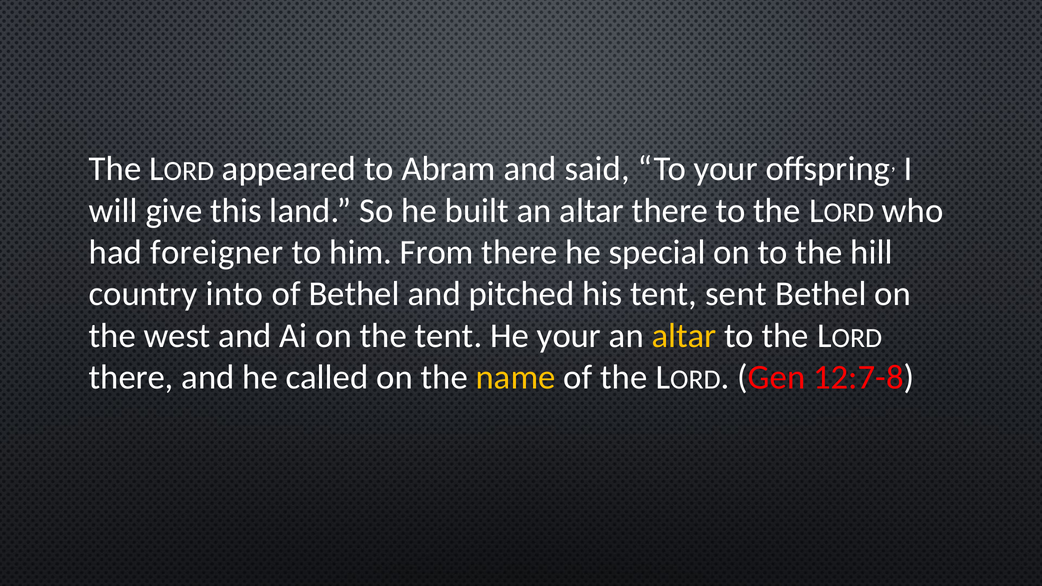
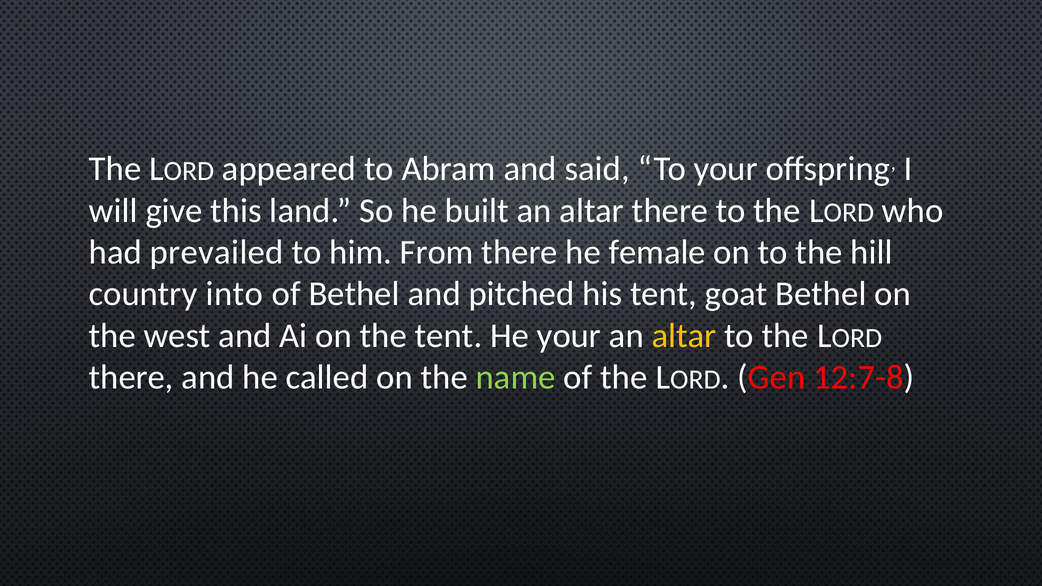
foreigner: foreigner -> prevailed (217, 252)
special: special -> female (657, 252)
sent: sent -> goat (736, 294)
name colour: yellow -> light green (516, 377)
